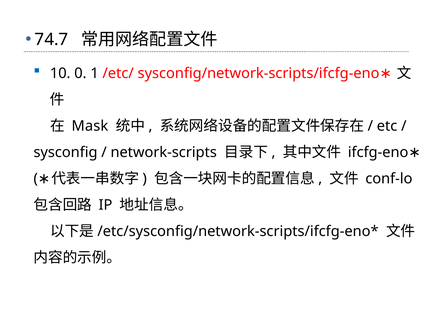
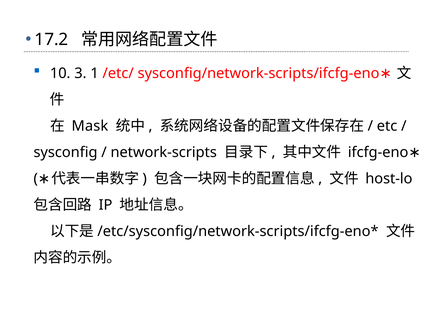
74.7: 74.7 -> 17.2 (52, 40)
0: 0 -> 3 (80, 73)
conf-lo: conf-lo -> host-lo (389, 178)
